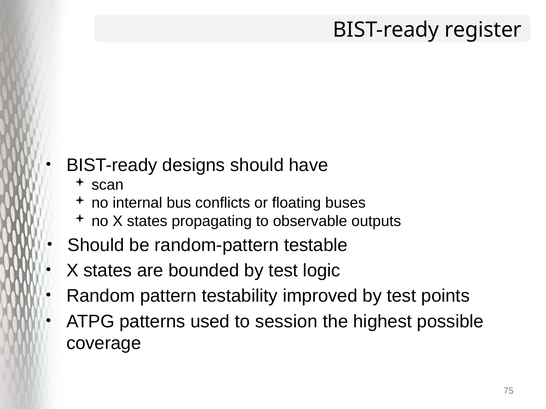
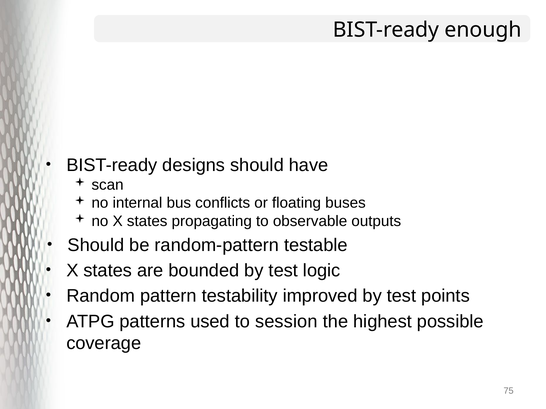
register: register -> enough (483, 30)
